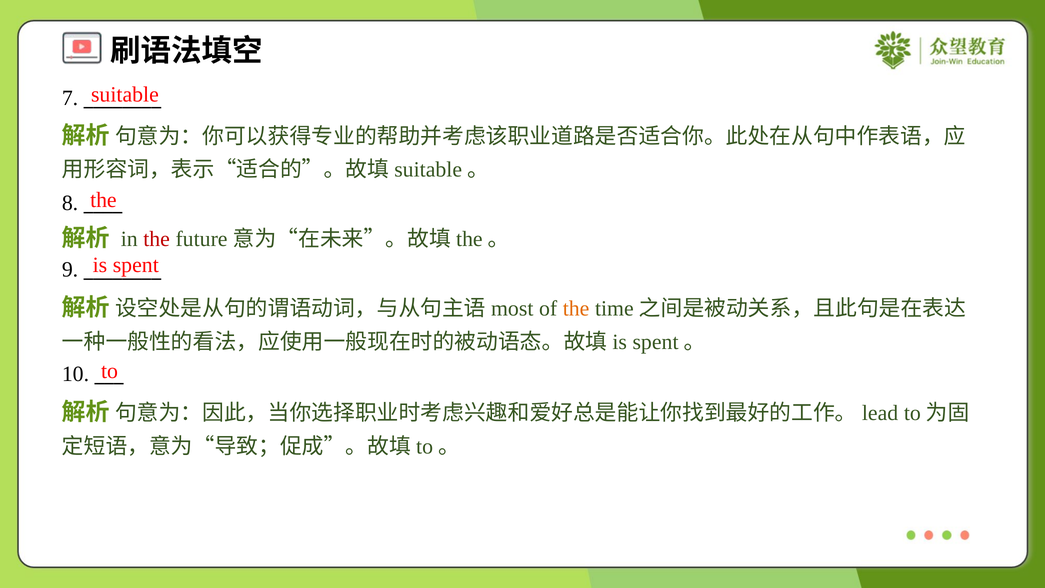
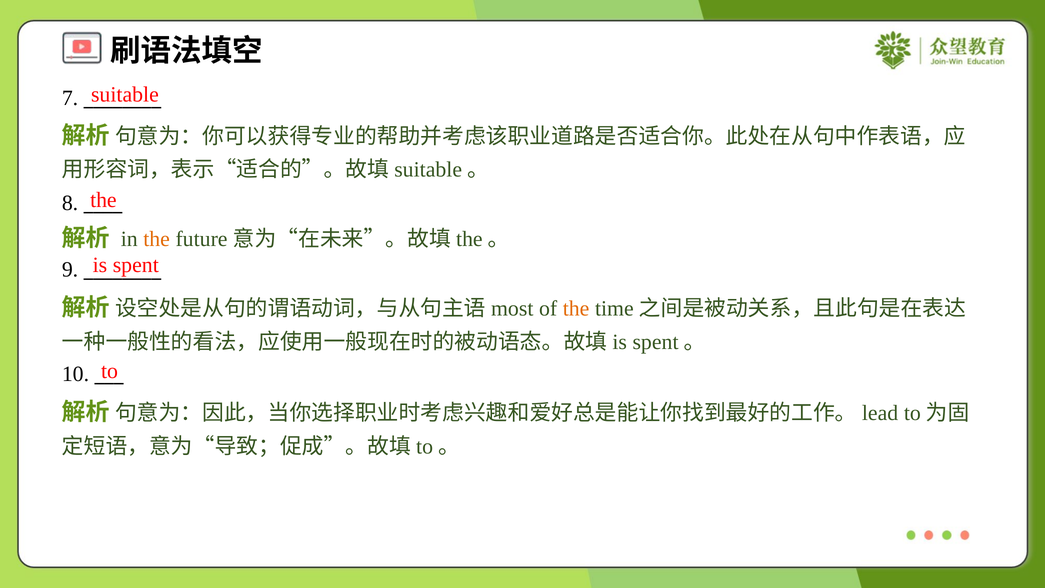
the colour: red -> orange (157, 239)
